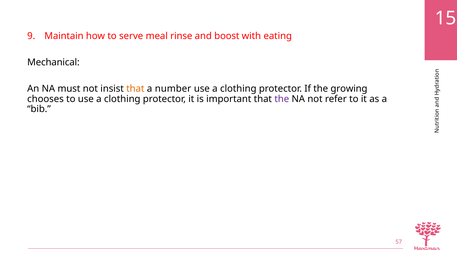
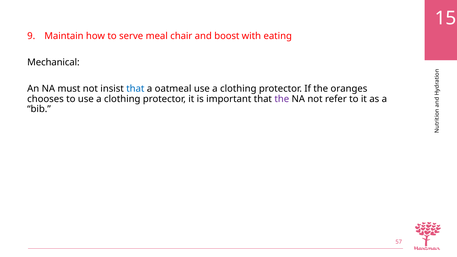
rinse: rinse -> chair (181, 36)
that colour: orange -> blue (135, 89)
number: number -> oatmeal (173, 89)
growing: growing -> oranges (349, 89)
